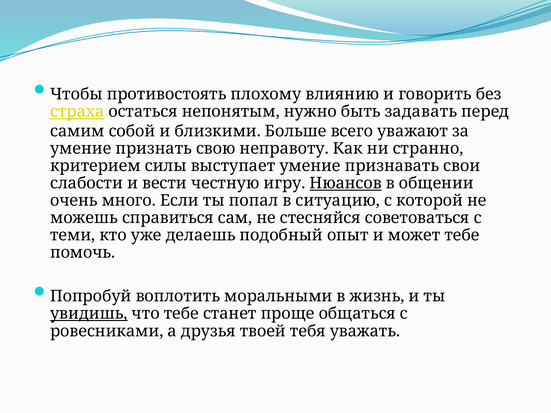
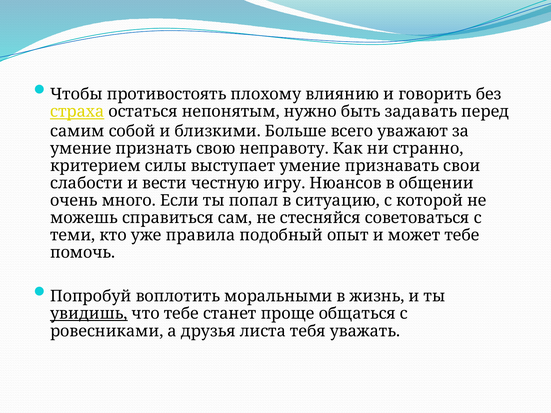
Нюансов underline: present -> none (346, 183)
делаешь: делаешь -> правила (201, 235)
твоей: твоей -> листа (263, 331)
